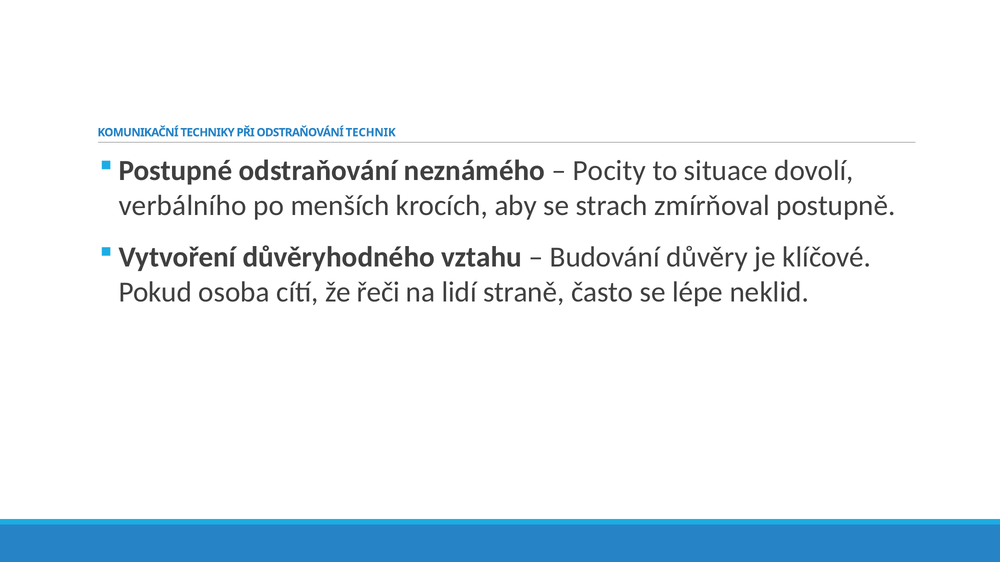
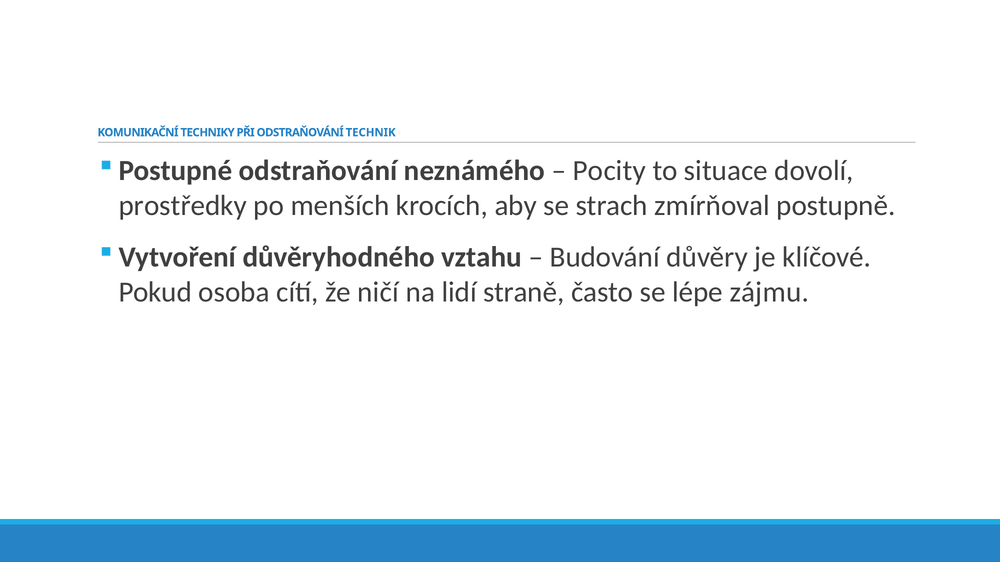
verbálního: verbálního -> prostředky (183, 206)
řeči: řeči -> ničí (378, 292)
neklid: neklid -> zájmu (769, 292)
